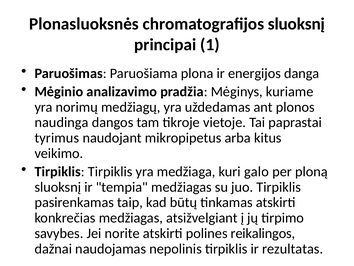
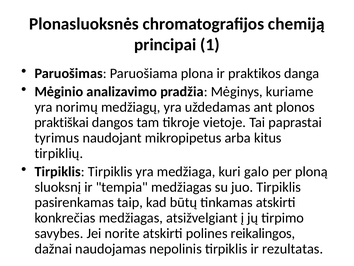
chromatografijos sluoksnį: sluoksnį -> chemiją (296, 24)
energijos: energijos -> praktikos (255, 73)
naudinga: naudinga -> praktiškai (62, 122)
veikimo: veikimo -> tirpiklių (59, 153)
